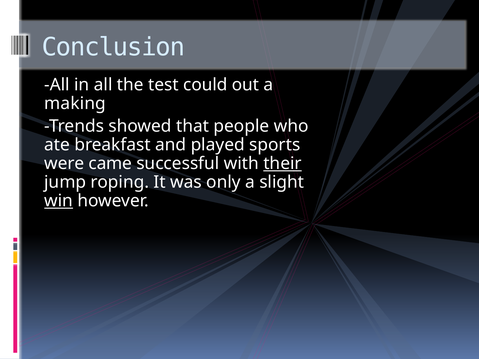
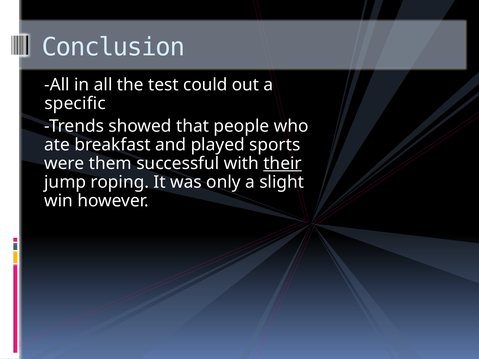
making: making -> specific (75, 103)
came: came -> them (110, 164)
win underline: present -> none (59, 201)
